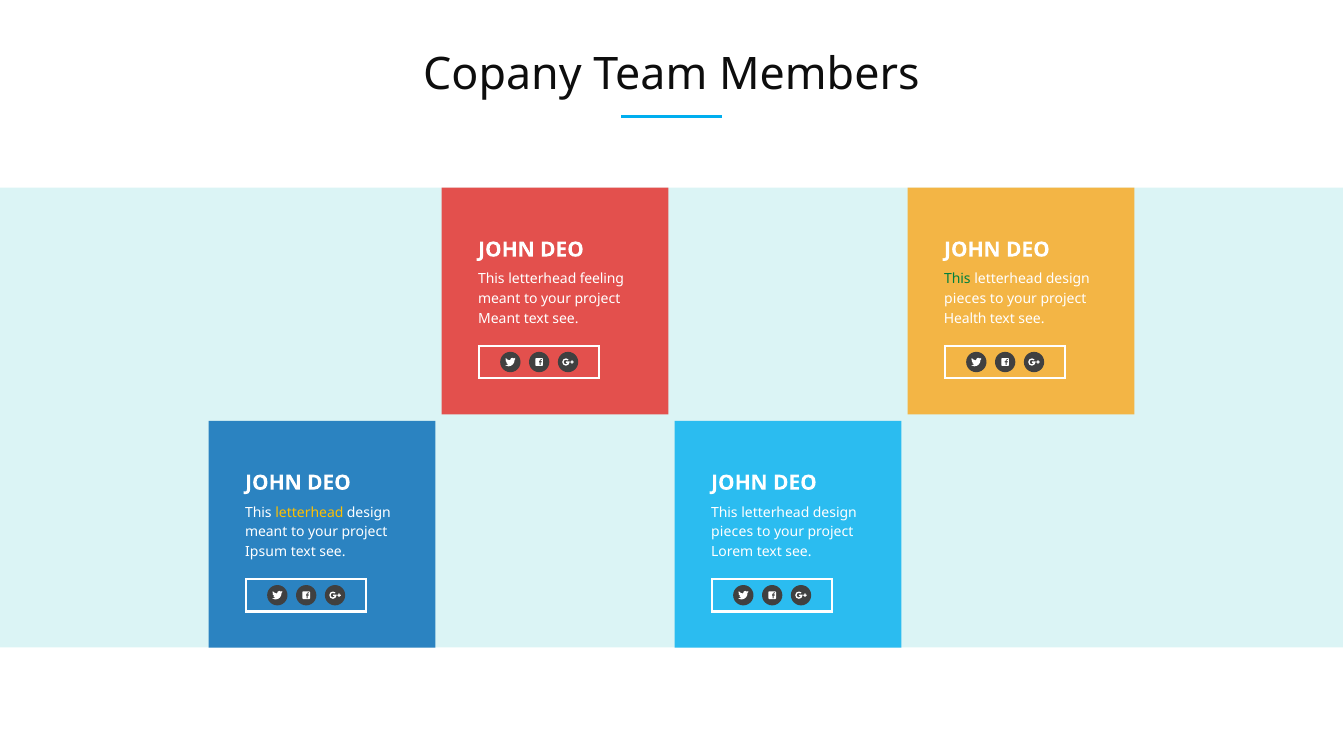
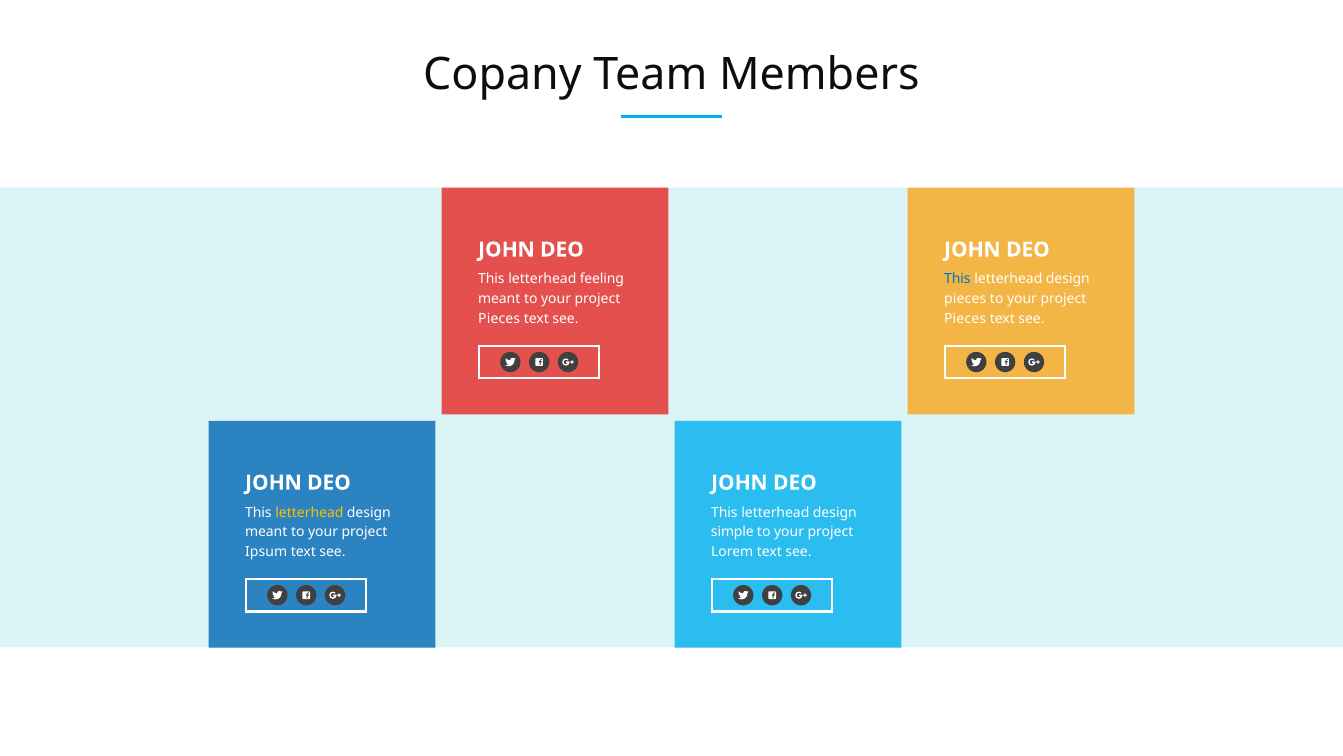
This colour: green -> blue (957, 279)
Meant: Meant -> Pieces (499, 318)
Health: Health -> Pieces (965, 318)
pieces: pieces -> simple (732, 532)
